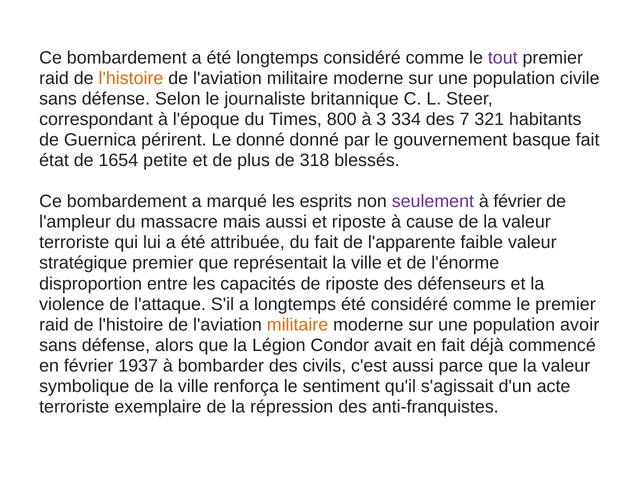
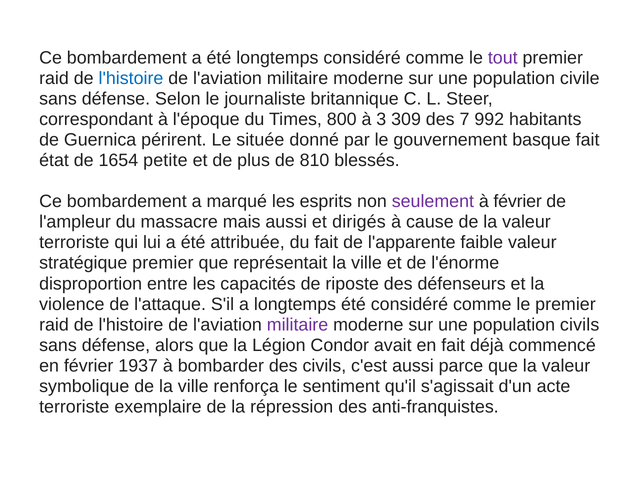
l'histoire colour: orange -> blue (131, 78)
334: 334 -> 309 (406, 119)
321: 321 -> 992 (489, 119)
Le donné: donné -> située (260, 140)
318: 318 -> 810 (315, 160)
et riposte: riposte -> dirigés (359, 222)
militaire colour: orange -> purple (297, 325)
population avoir: avoir -> civils (580, 325)
